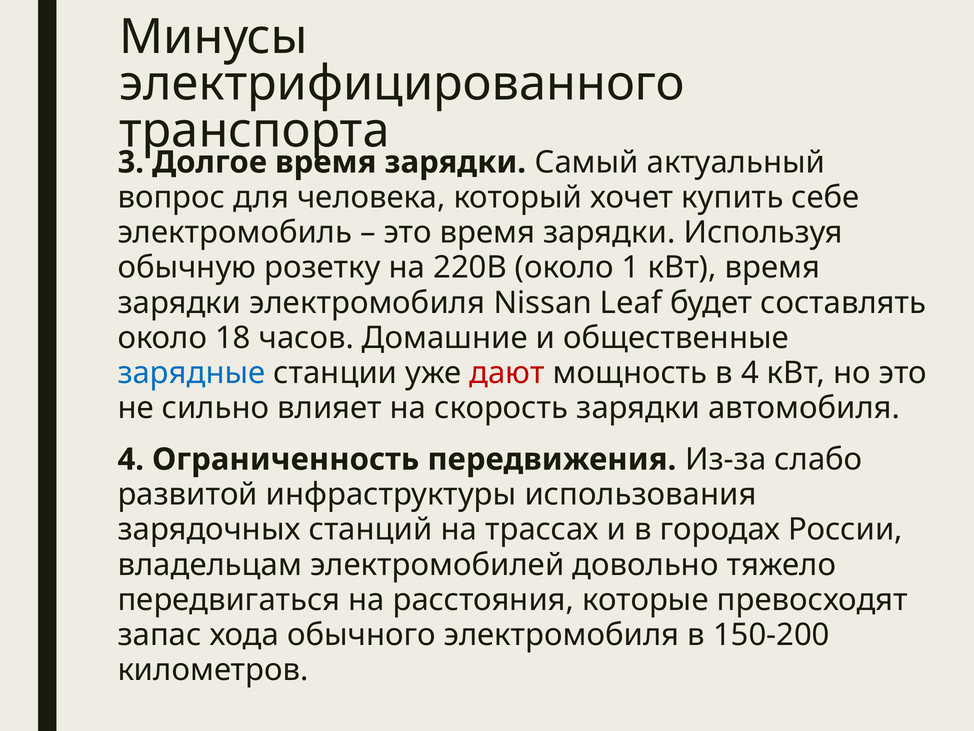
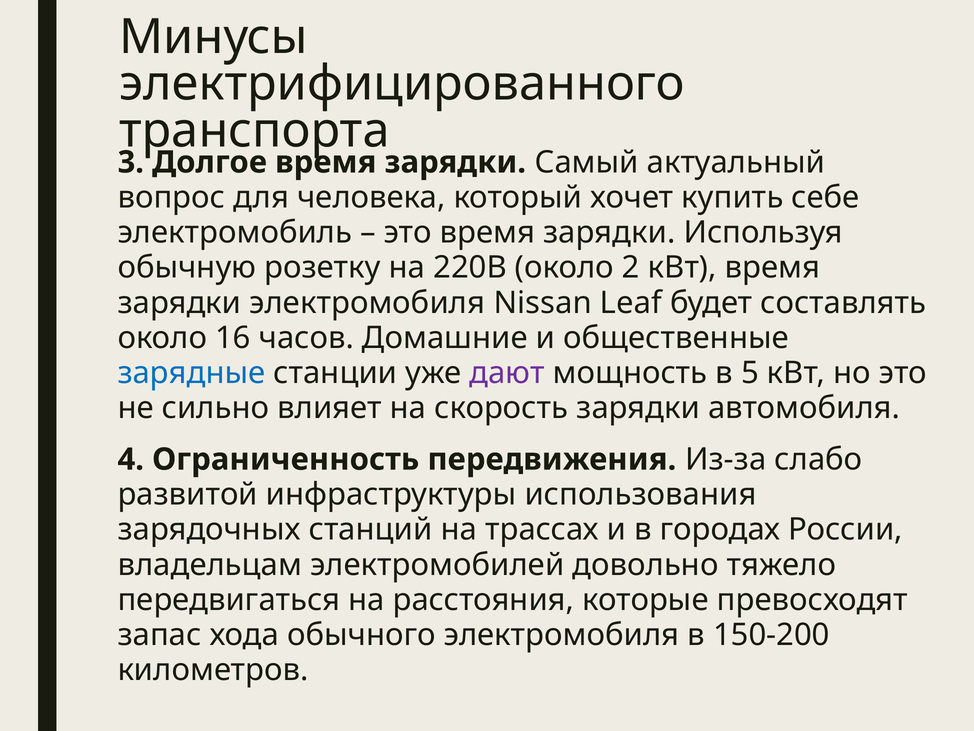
1: 1 -> 2 (631, 267)
18: 18 -> 16 (233, 338)
дают colour: red -> purple (507, 373)
в 4: 4 -> 5 (750, 373)
